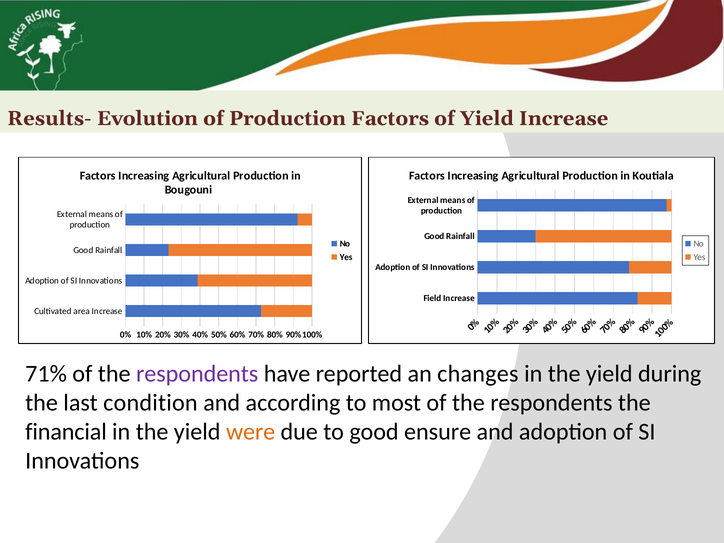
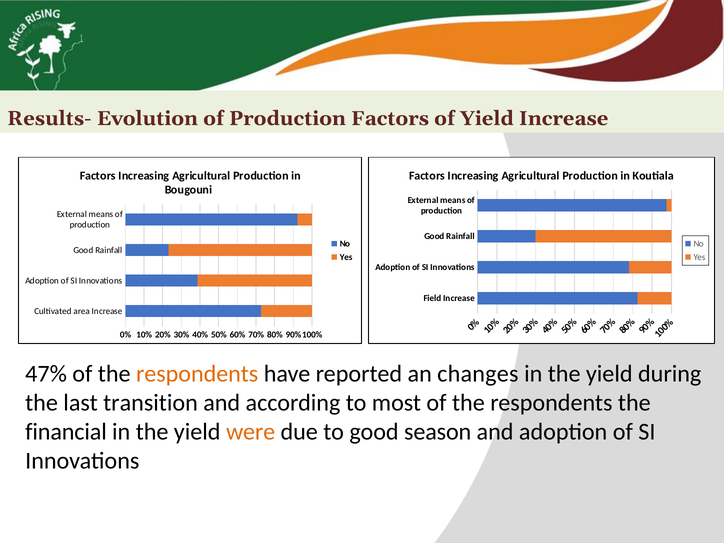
71%: 71% -> 47% (46, 374)
respondents colour: purple -> orange (197, 374)
condition: condition -> transition (151, 403)
ensure: ensure -> season (438, 432)
